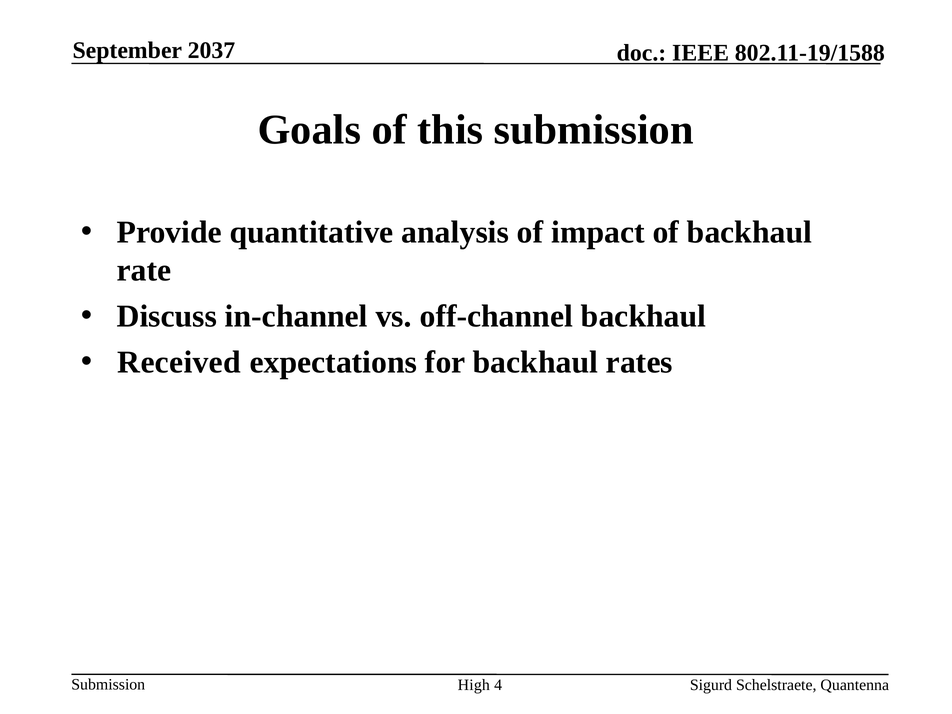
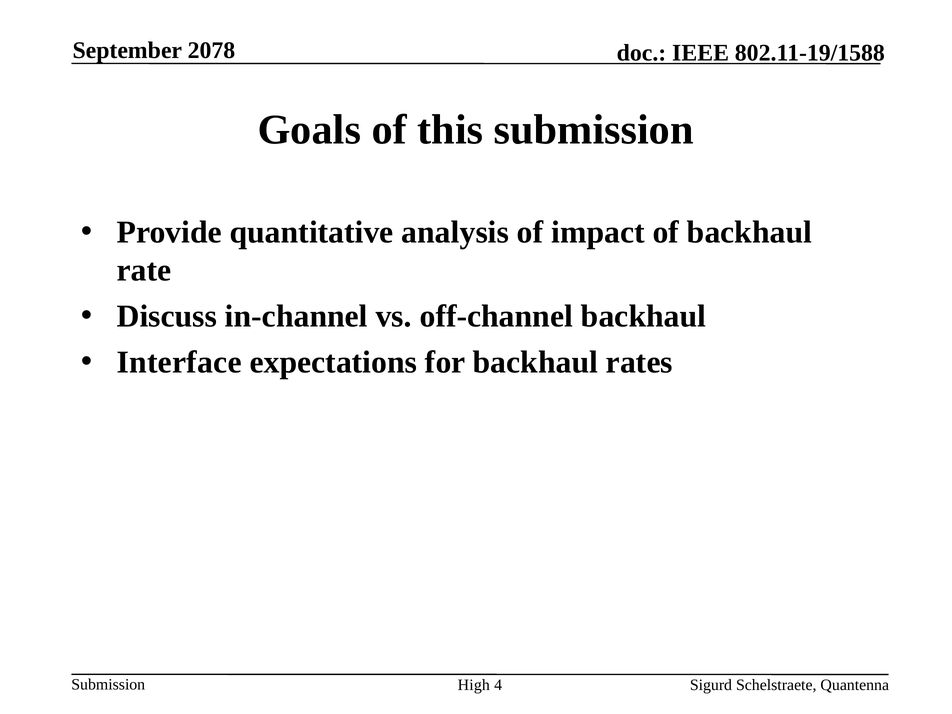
2037: 2037 -> 2078 (211, 50)
Received: Received -> Interface (179, 362)
